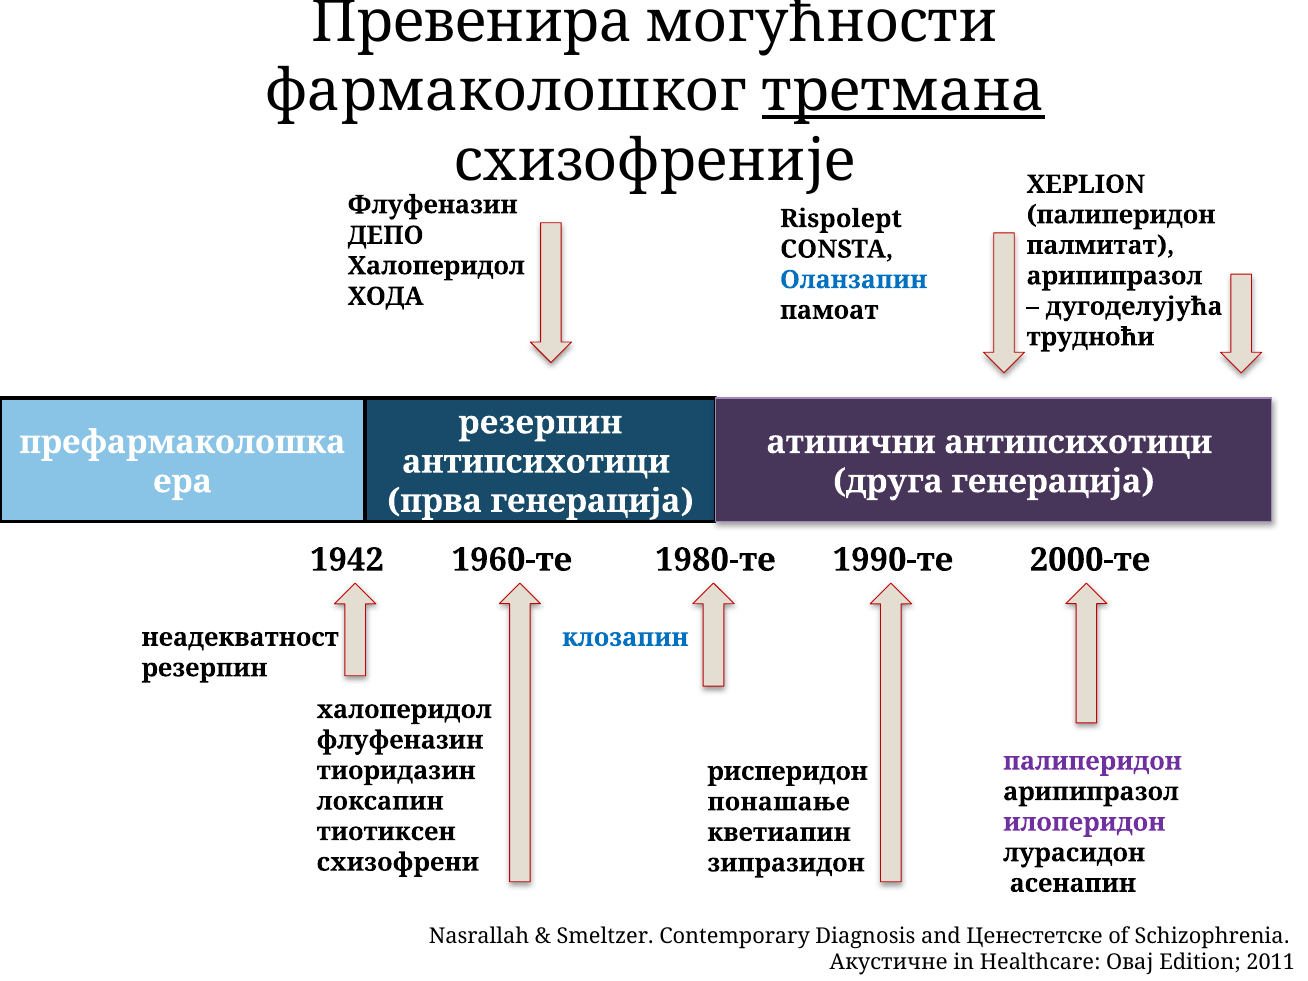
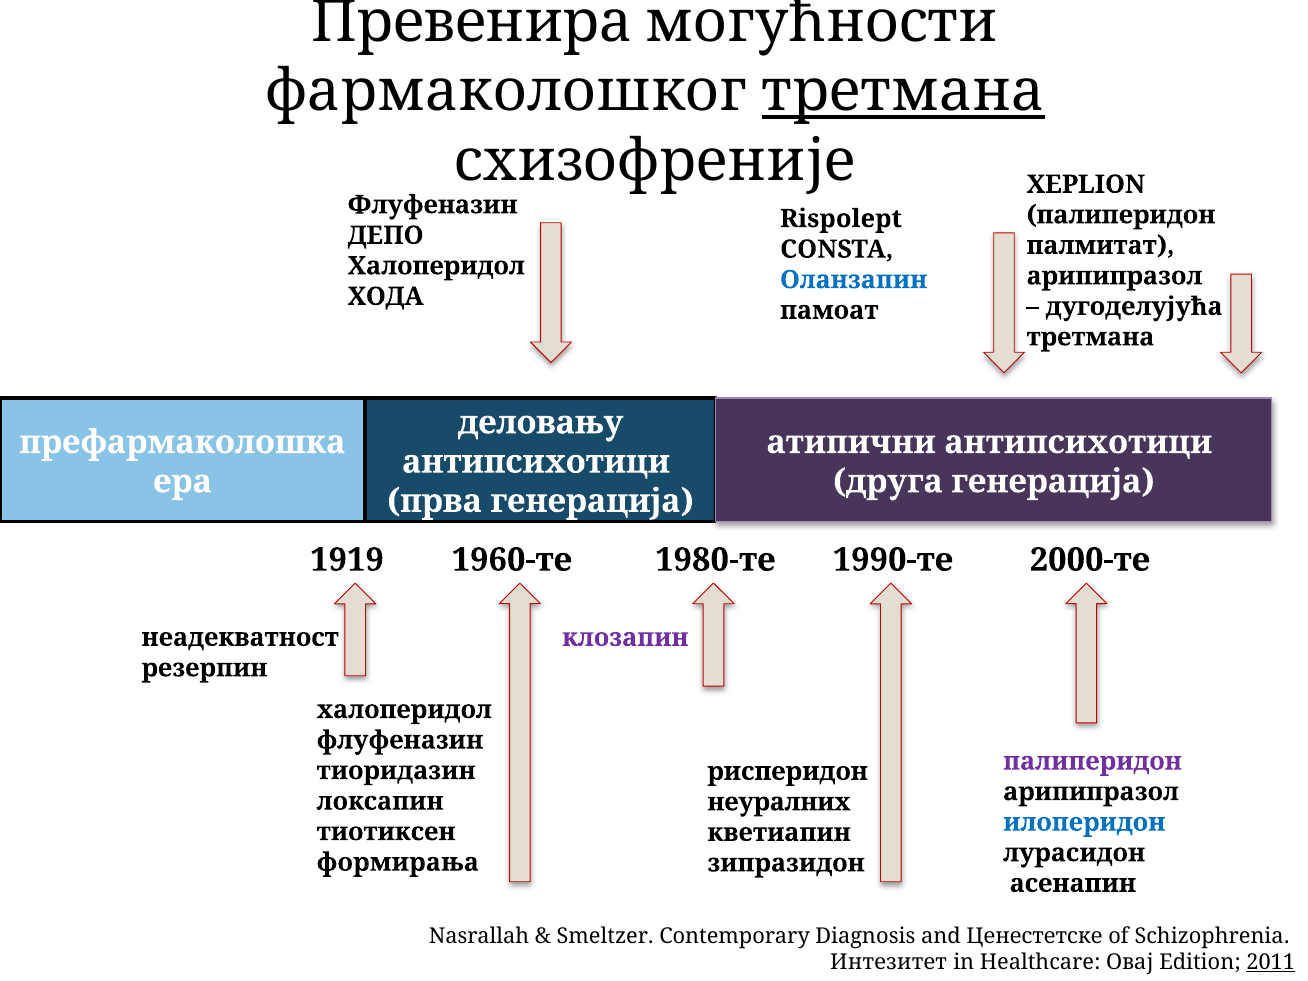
трудноћи: трудноћи -> третмана (1090, 337)
резерпин: резерпин -> деловању (541, 423)
1942: 1942 -> 1919 (347, 560)
клозапин colour: blue -> purple (625, 638)
понашање: понашање -> неуралних (779, 802)
илоперидон colour: purple -> blue (1084, 822)
схизофрени: схизофрени -> формирања (398, 862)
Акустичне: Акустичне -> Интезитет (888, 962)
2011 underline: none -> present (1271, 962)
